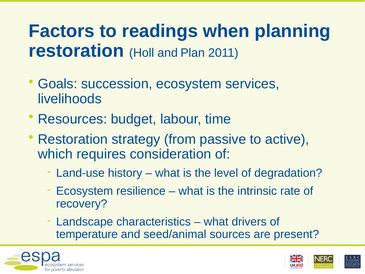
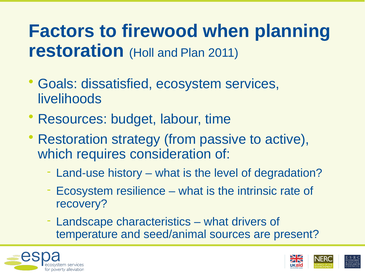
readings: readings -> firewood (160, 31)
succession: succession -> dissatisfied (117, 84)
